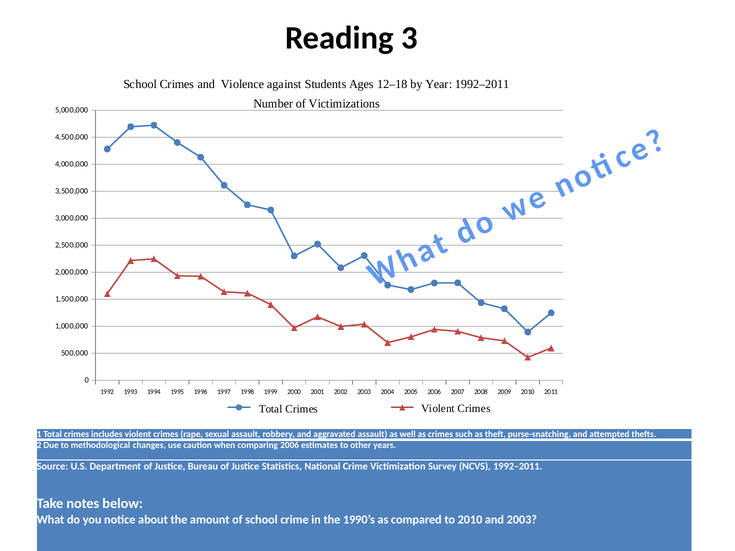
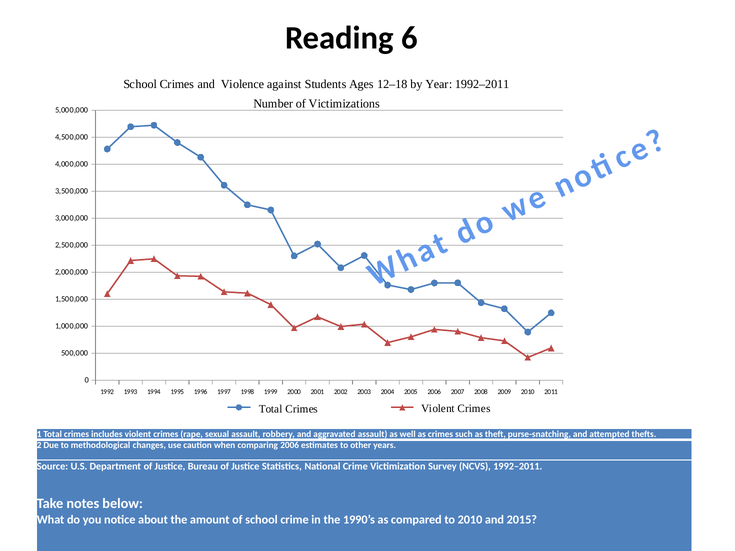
3: 3 -> 6 (410, 38)
and 2003: 2003 -> 2015 (522, 520)
